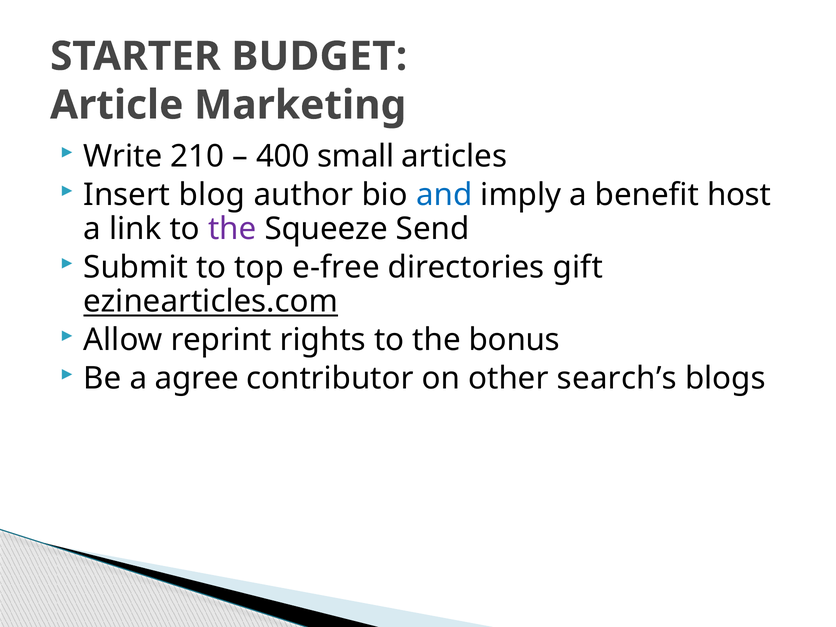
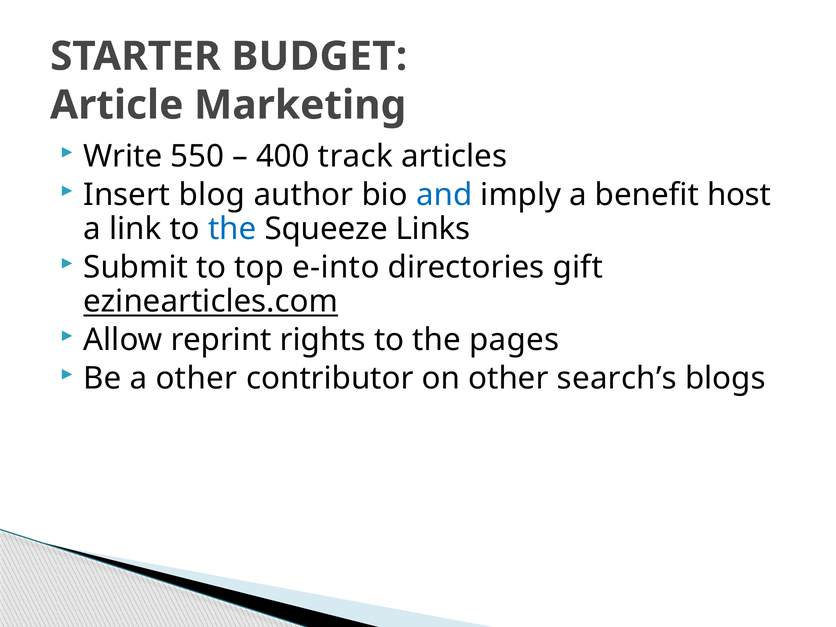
210: 210 -> 550 (197, 156)
small: small -> track (355, 156)
the colour: purple -> blue (232, 229)
Send: Send -> Links (433, 229)
e-free: e-free -> e-into (336, 267)
bonus: bonus -> pages (514, 340)
a agree: agree -> other (196, 378)
